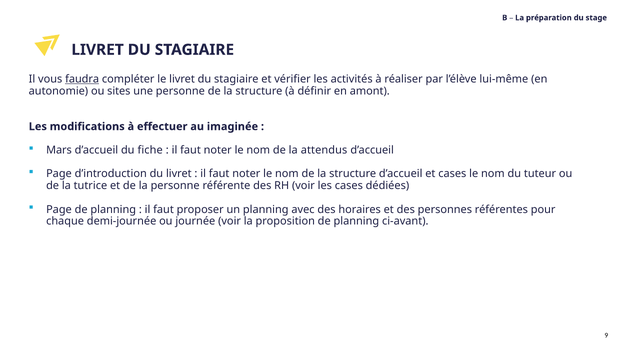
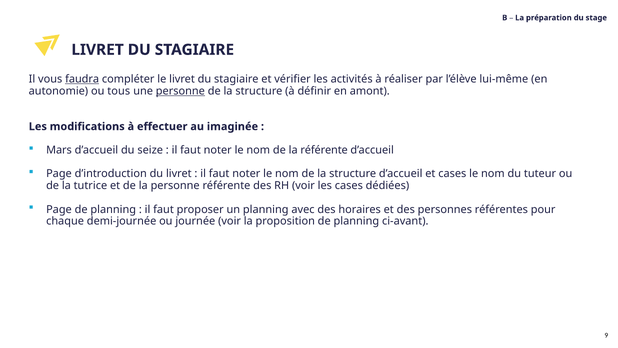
sites: sites -> tous (119, 91)
personne underline: none -> present (180, 91)
fiche: fiche -> seize (150, 150)
la attendus: attendus -> référente (324, 150)
